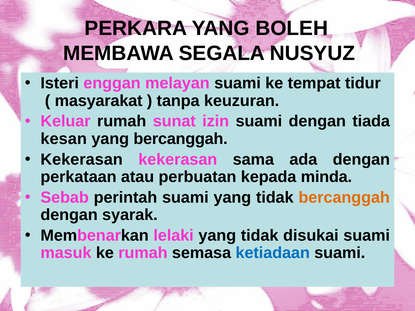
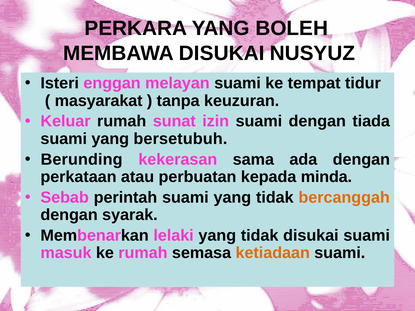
MEMBAWA SEGALA: SEGALA -> DISUKAI (222, 53)
kesan: kesan -> suami (64, 139)
yang bercanggah: bercanggah -> bersetubuh (180, 139)
Kekerasan: Kekerasan -> Berunding (82, 160)
ketiadaan colour: blue -> orange (273, 253)
